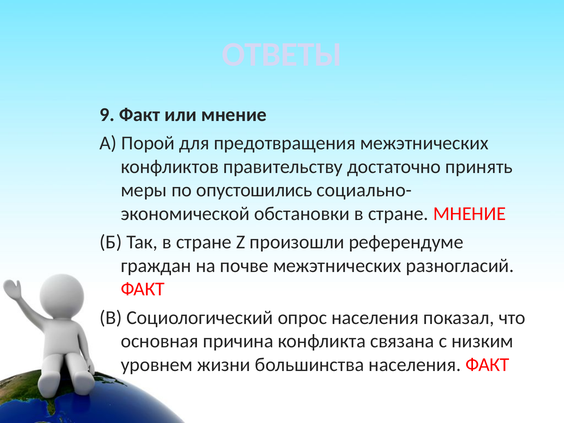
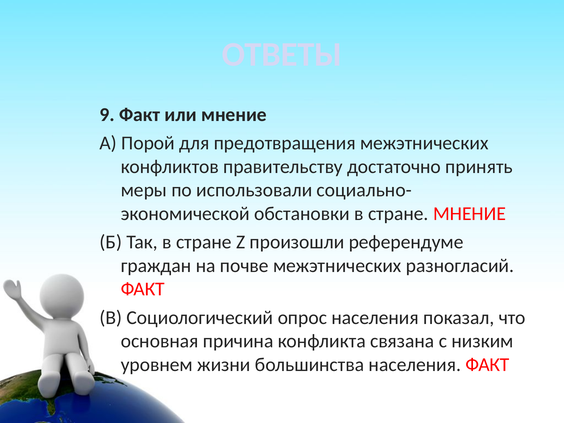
опустошились: опустошились -> использовали (254, 190)
